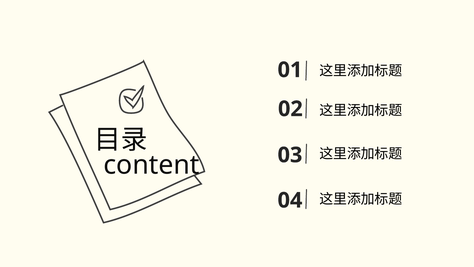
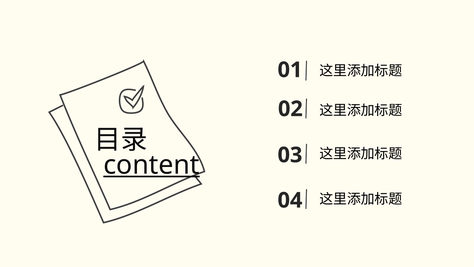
content underline: none -> present (152, 165)
